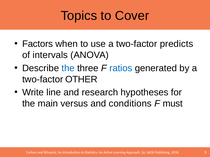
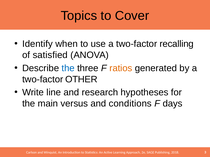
Factors: Factors -> Identify (38, 44)
predicts: predicts -> recalling (177, 44)
intervals: intervals -> satisfied (50, 55)
ratios colour: blue -> orange (121, 68)
must: must -> days (173, 104)
